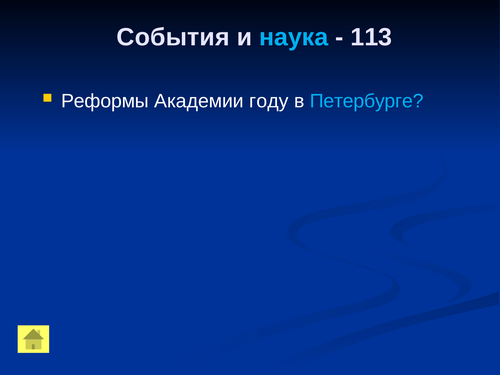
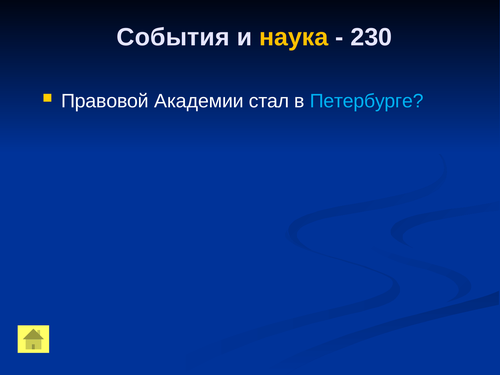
наука colour: light blue -> yellow (294, 37)
113: 113 -> 230 (371, 37)
Реформы: Реформы -> Правовой (105, 101)
году: году -> стал (269, 101)
